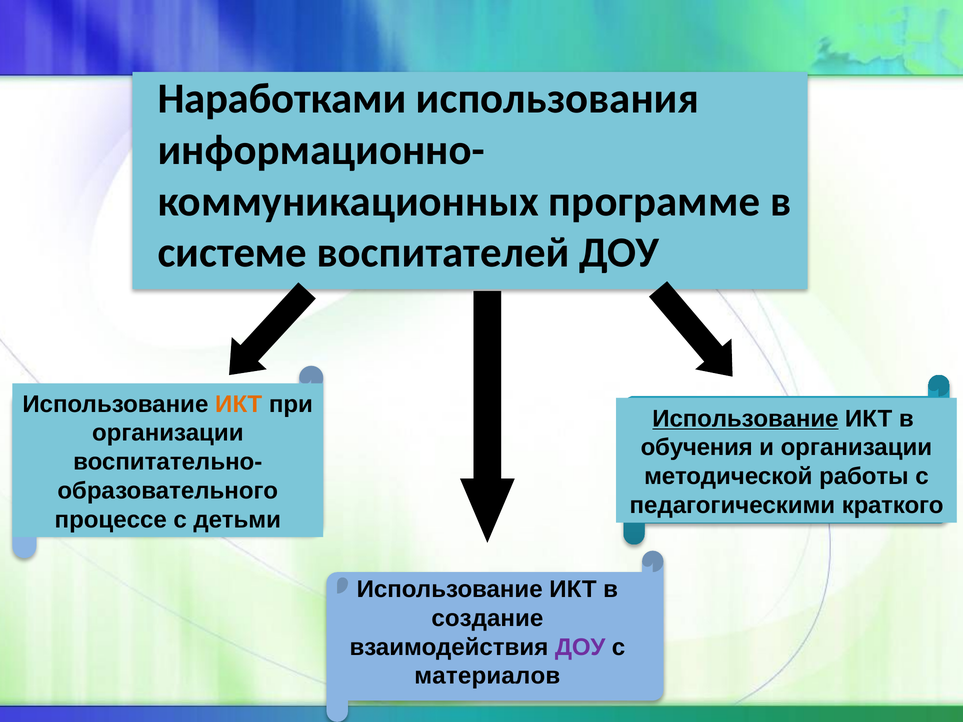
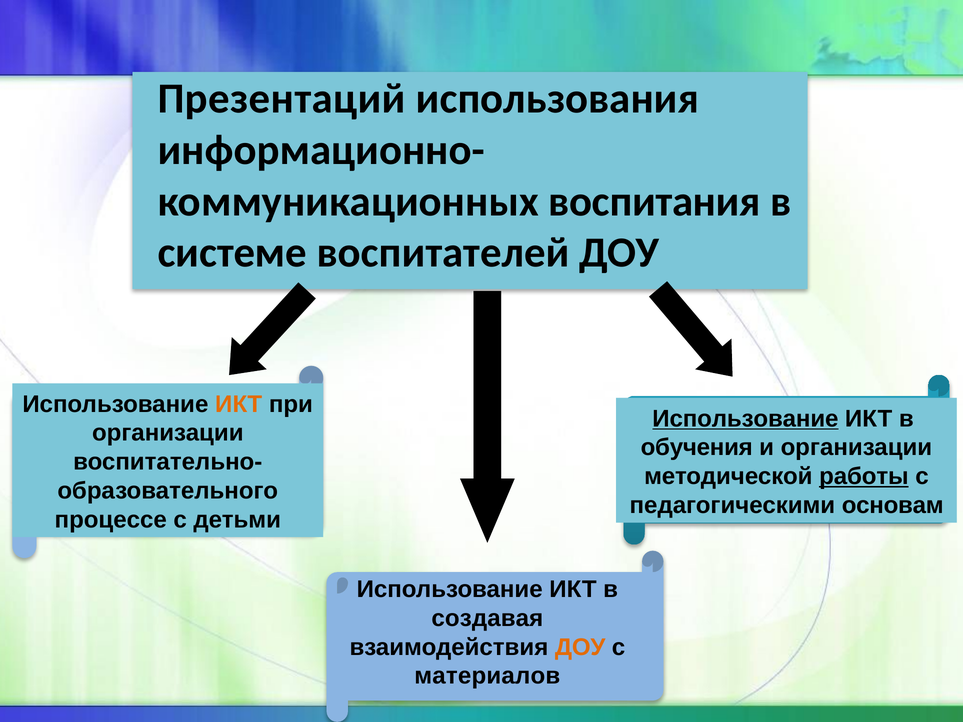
Наработками: Наработками -> Презентаций (282, 99)
программе: программе -> воспитания (655, 202)
работы underline: none -> present (864, 477)
краткого: краткого -> основам (893, 505)
создание: создание -> создавая (487, 618)
ДОУ colour: purple -> orange (580, 647)
